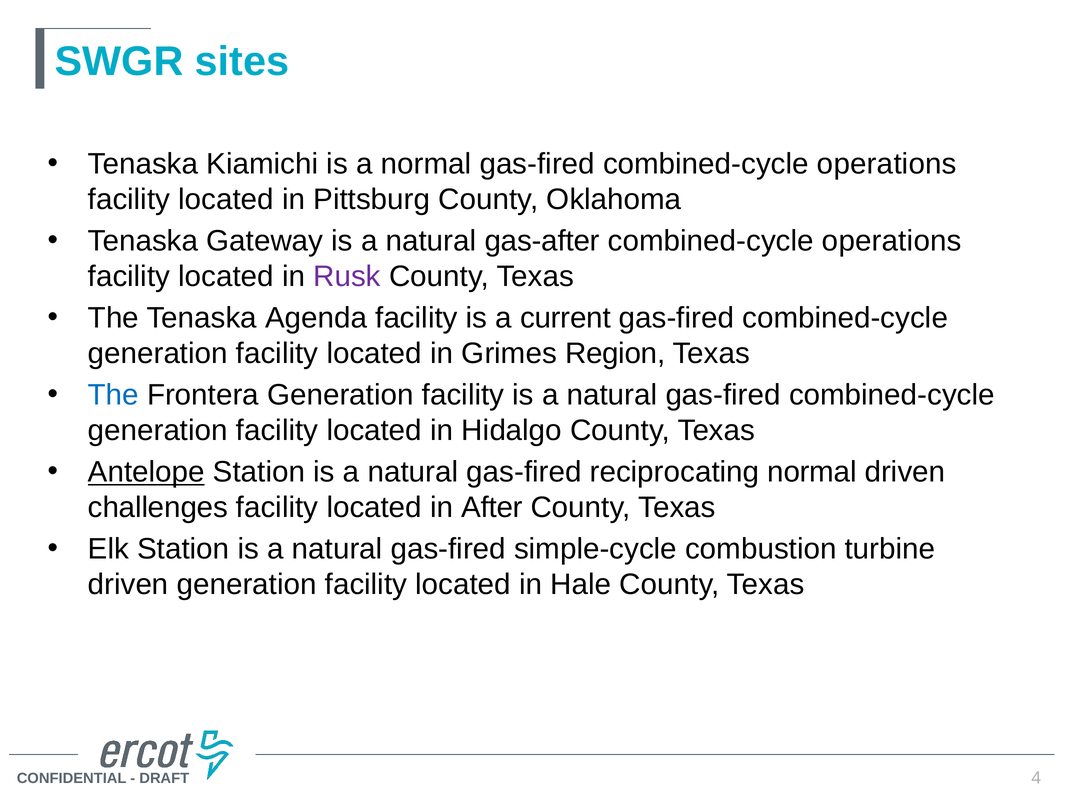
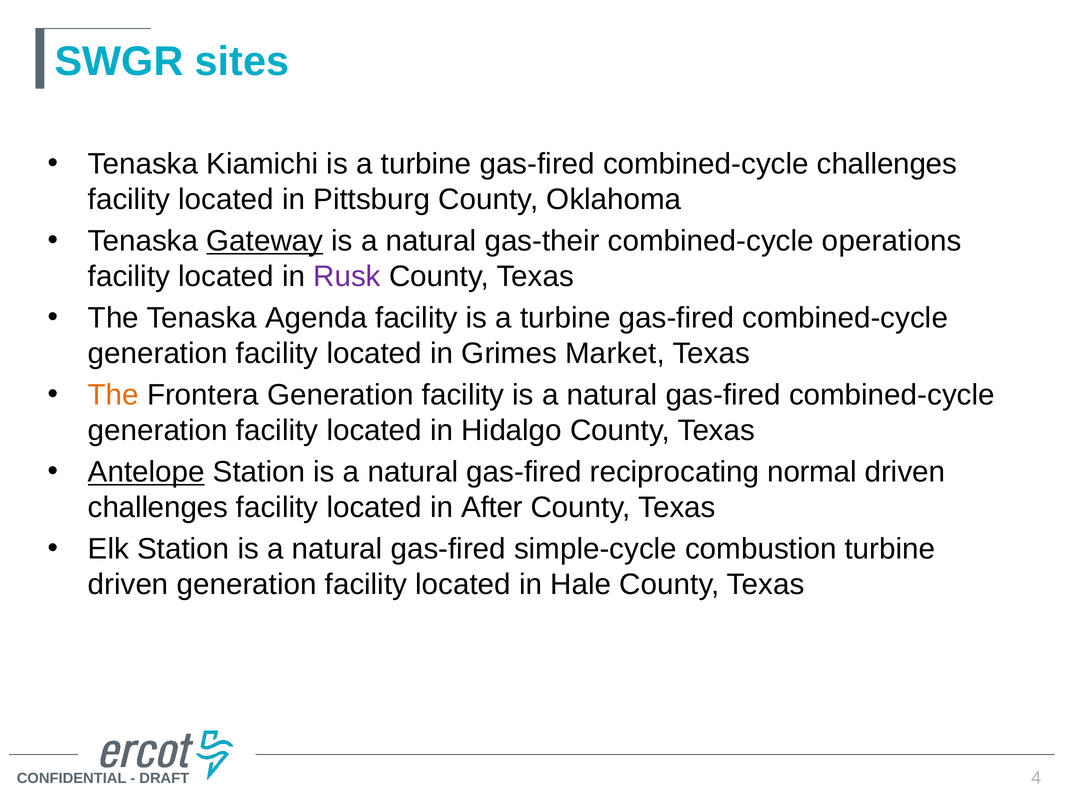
Kiamichi is a normal: normal -> turbine (426, 164)
gas-fired combined-cycle operations: operations -> challenges (887, 164)
Gateway underline: none -> present (265, 241)
gas-after: gas-after -> gas-their (542, 241)
facility is a current: current -> turbine (565, 318)
Region: Region -> Market (615, 354)
The colour: blue -> orange (113, 395)
